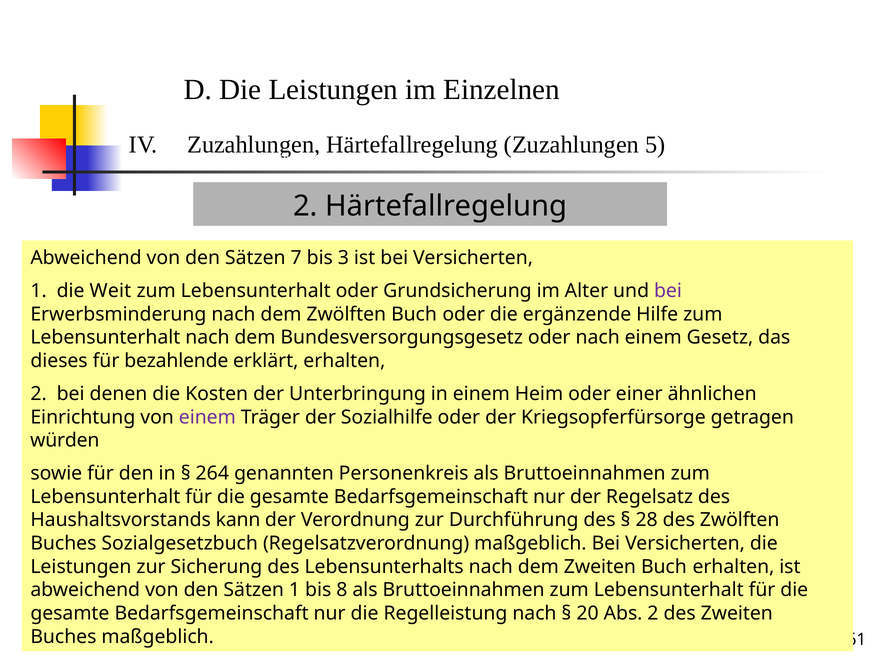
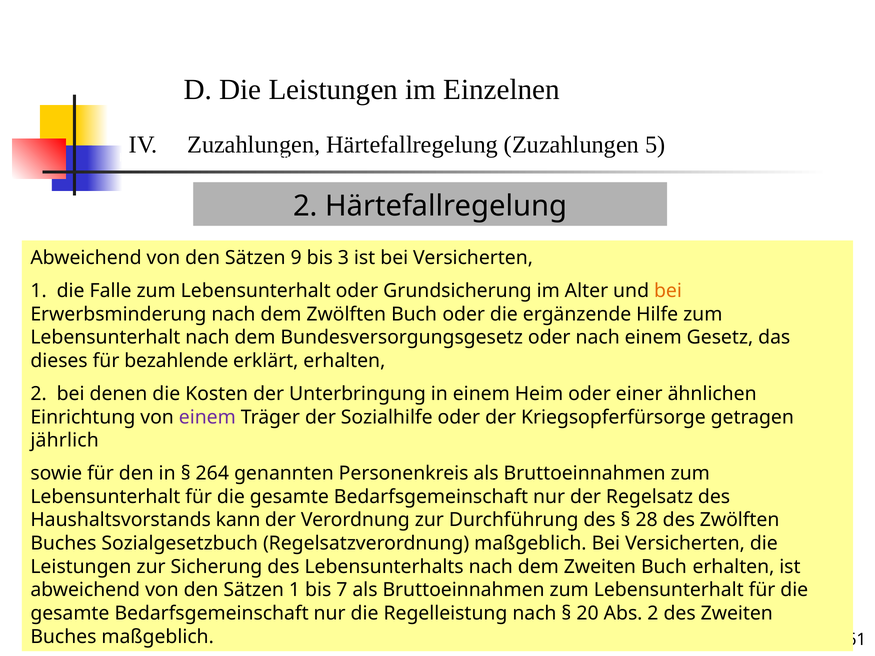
7: 7 -> 9 (296, 258)
Weit: Weit -> Falle (111, 291)
bei colour: purple -> orange (668, 291)
würden: würden -> jährlich (65, 441)
8: 8 -> 7 (342, 590)
